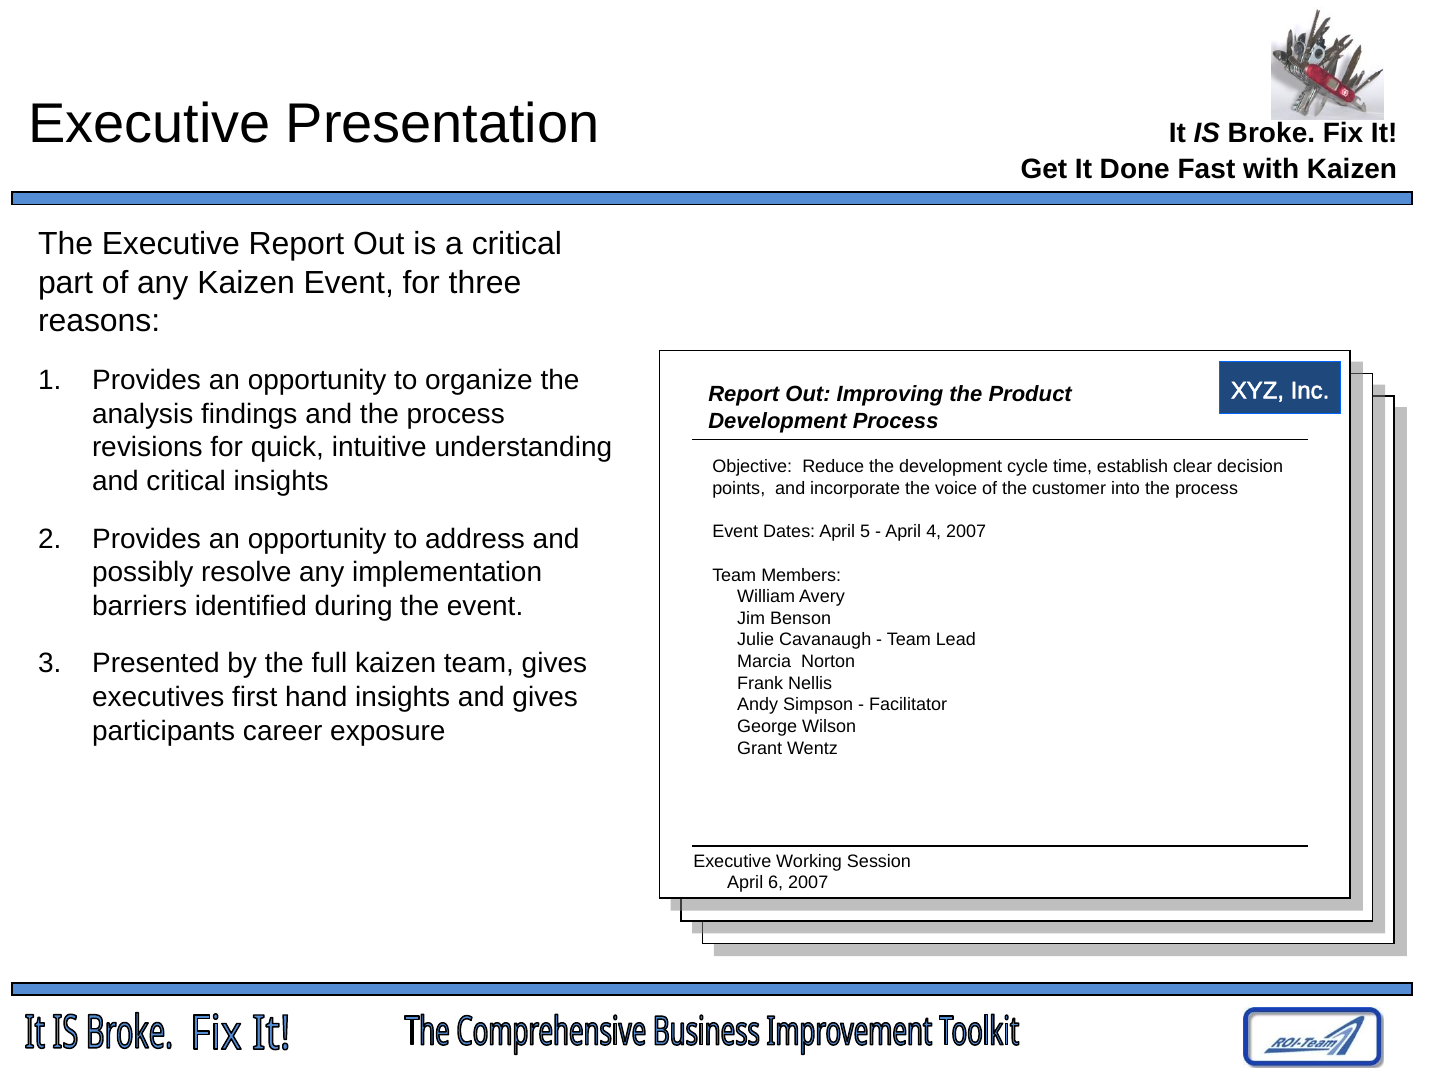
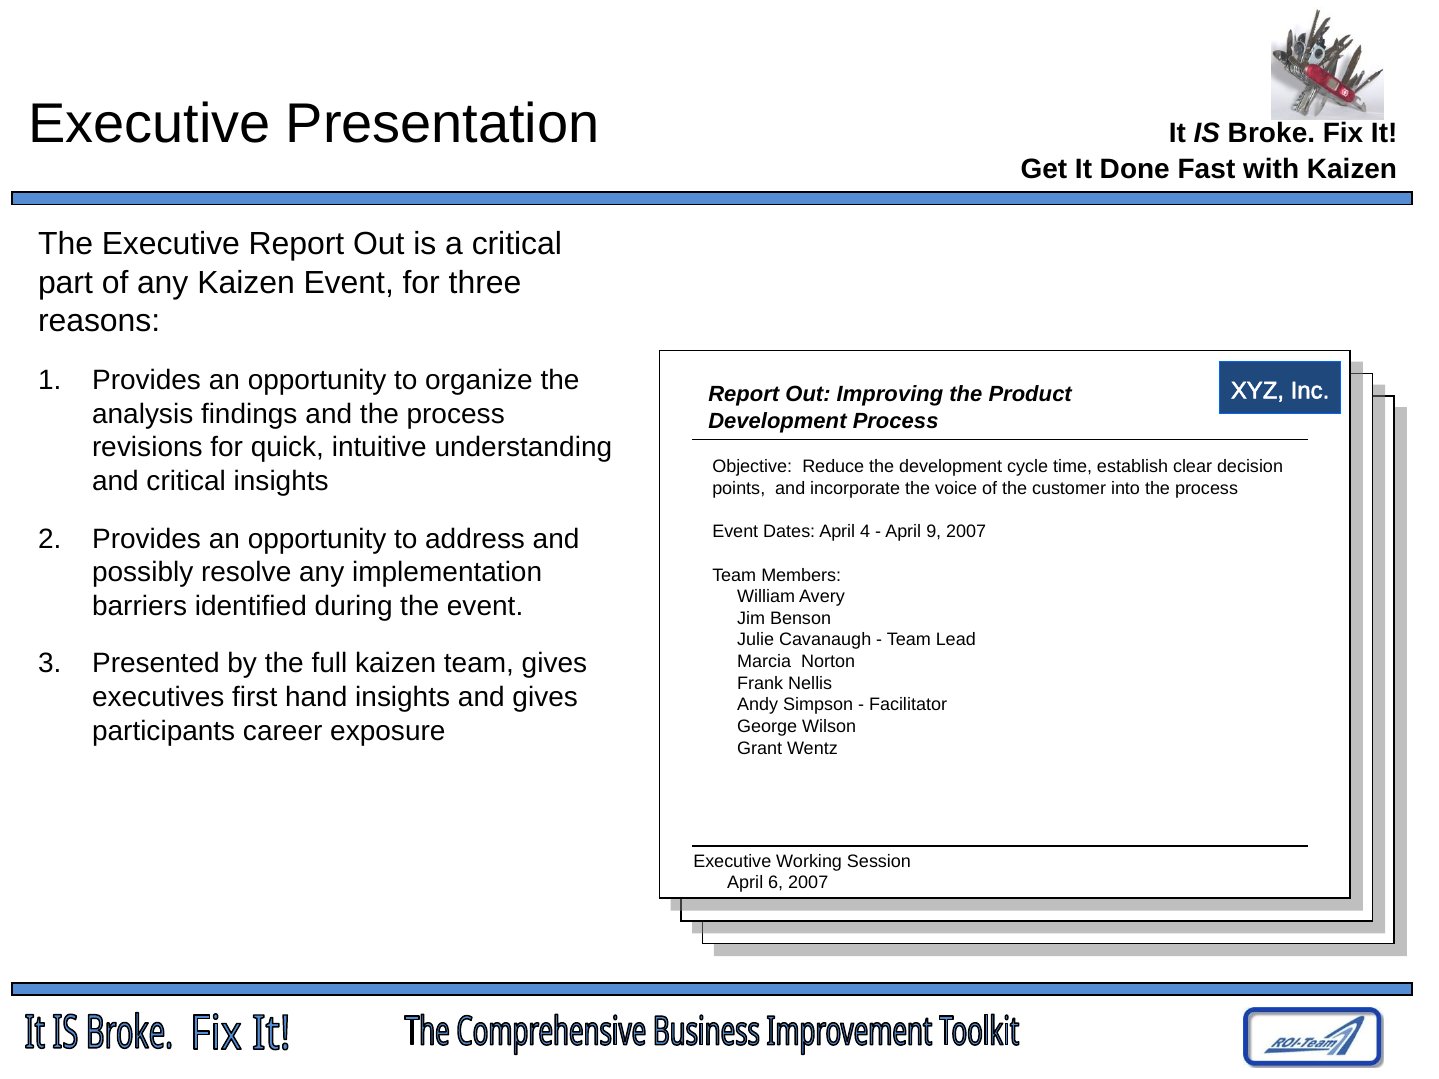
5: 5 -> 4 (865, 532)
4: 4 -> 9 (934, 532)
